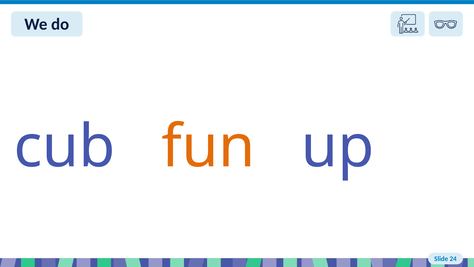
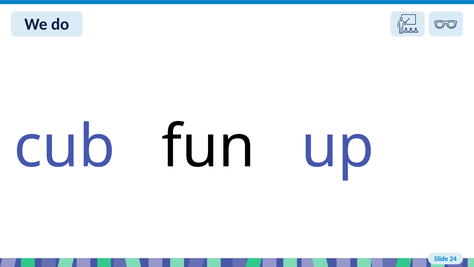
fun colour: orange -> black (208, 147)
